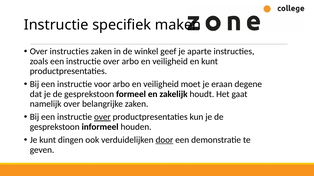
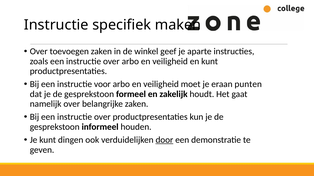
Over instructies: instructies -> toevoegen (69, 52)
degene: degene -> punten (248, 84)
over underline: present -> none (102, 117)
